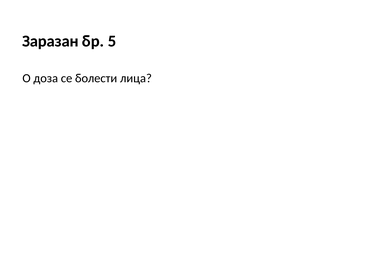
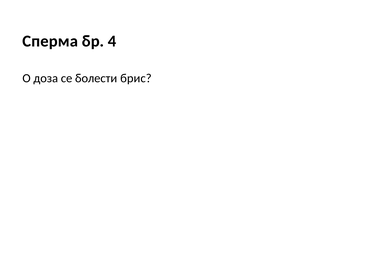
Заразан: Заразан -> Сперма (50, 41)
5: 5 -> 4 (112, 41)
лица: лица -> брис (136, 78)
